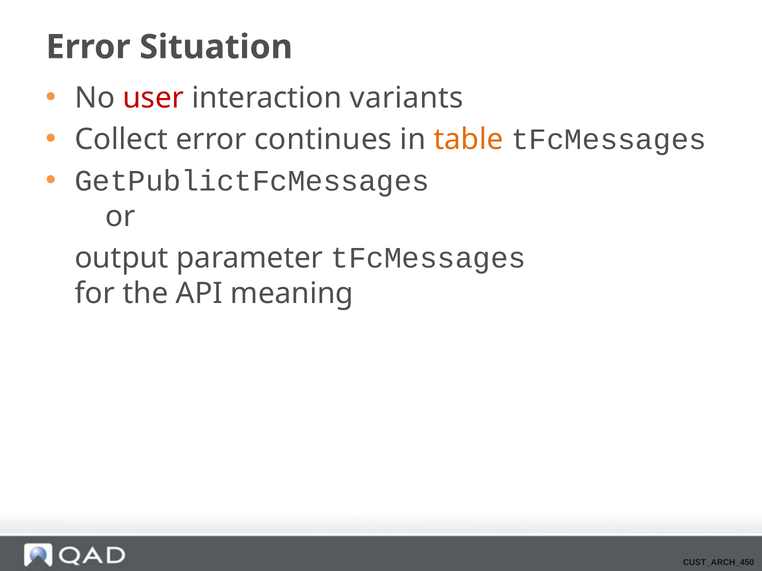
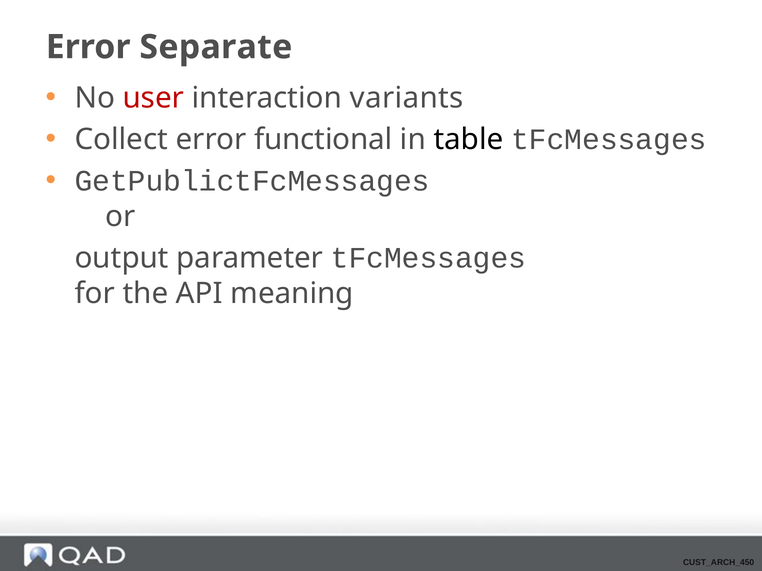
Situation: Situation -> Separate (216, 47)
continues: continues -> functional (323, 139)
table colour: orange -> black (469, 139)
